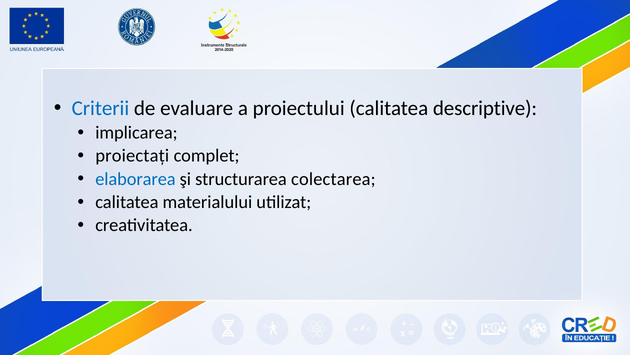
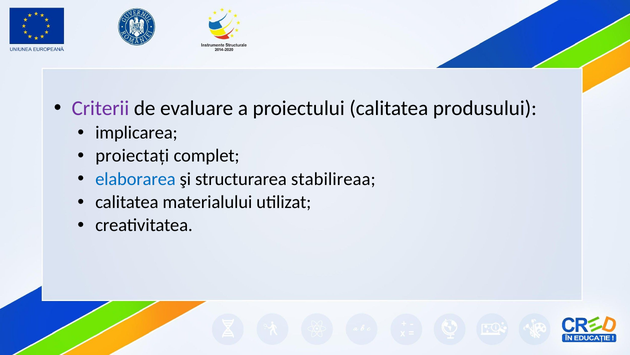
Criterii colour: blue -> purple (100, 108)
descriptive: descriptive -> produsului (485, 108)
colectarea: colectarea -> stabilireaa (333, 179)
